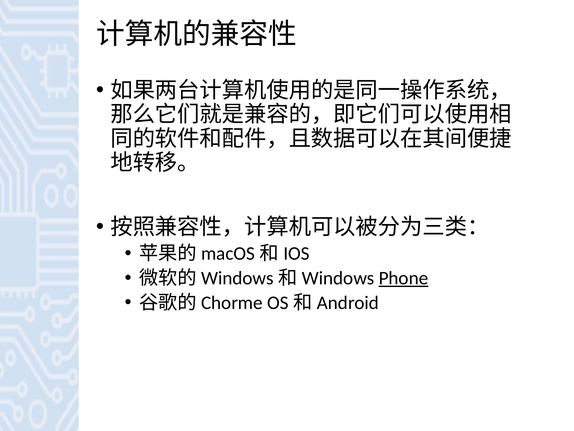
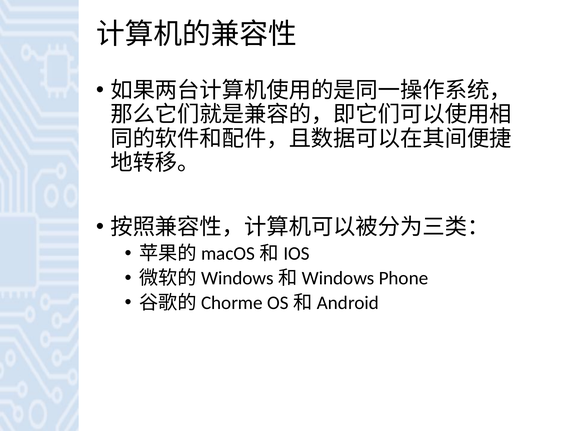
Phone underline: present -> none (403, 278)
